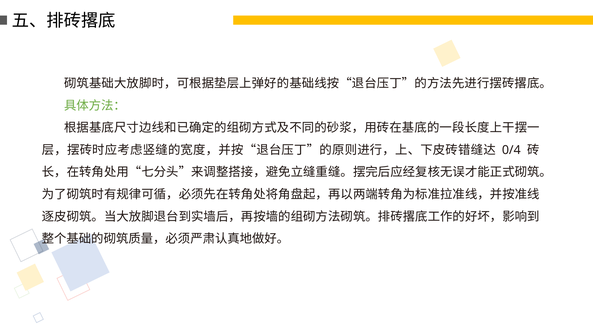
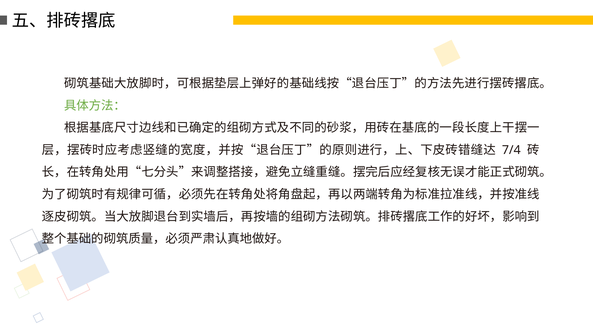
0/4: 0/4 -> 7/4 (511, 150)
